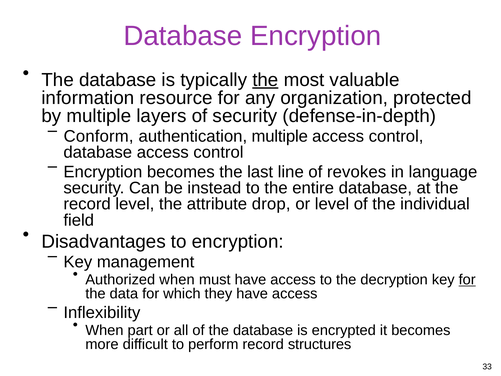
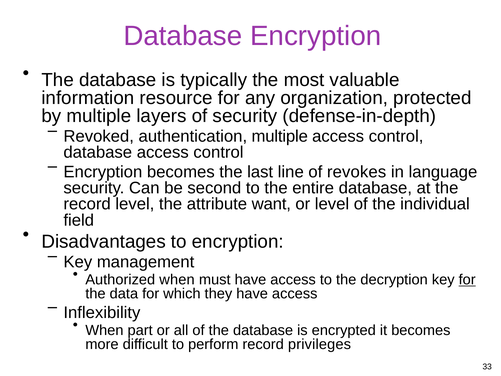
the underline: present -> none (265, 80)
Conform: Conform -> Revoked (99, 136)
instead: instead -> second (214, 188)
drop: drop -> want (271, 204)
structures: structures -> privileges (320, 344)
